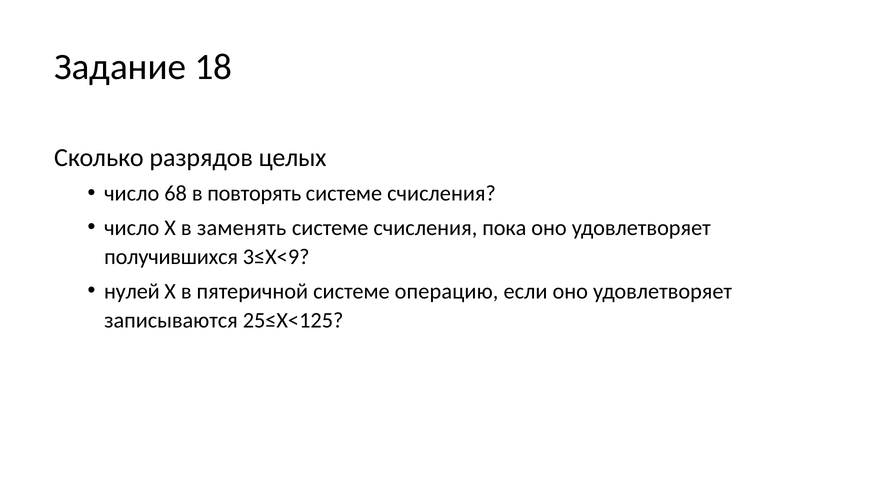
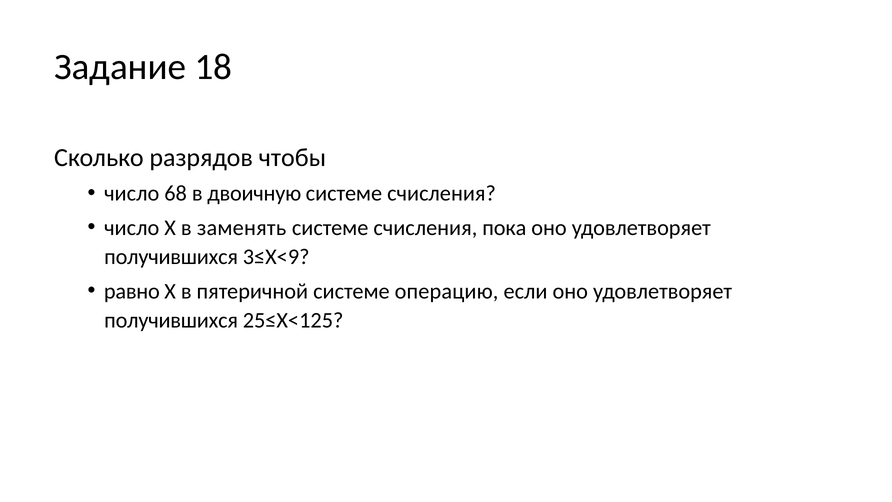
целых: целых -> чтобы (292, 157)
повторять: повторять -> двоичную (254, 193)
нулей: нулей -> равно (132, 291)
записываются: записываются -> получившихся (171, 320)
